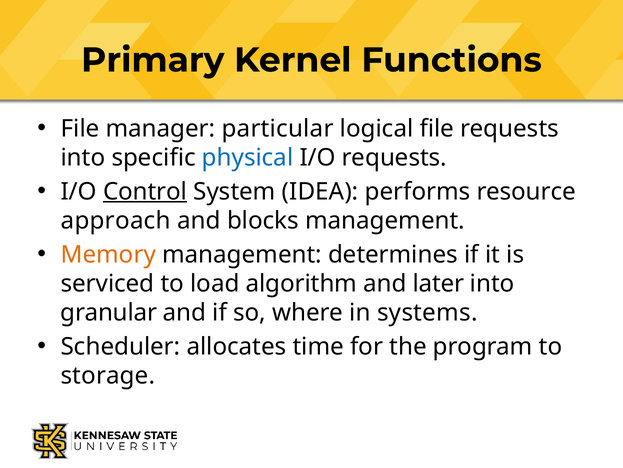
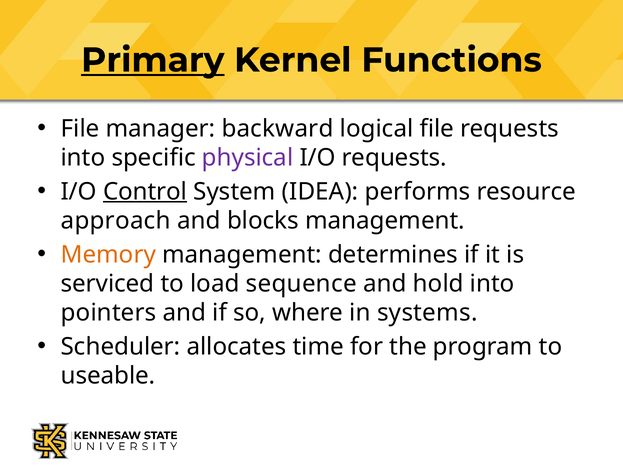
Primary underline: none -> present (153, 60)
particular: particular -> backward (278, 128)
physical colour: blue -> purple (248, 157)
algorithm: algorithm -> sequence (301, 283)
later: later -> hold (438, 283)
granular: granular -> pointers (109, 312)
storage: storage -> useable (108, 375)
